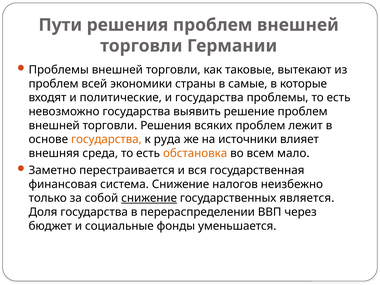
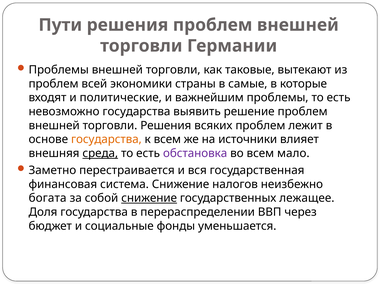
и государства: государства -> важнейшим (209, 98)
к руда: руда -> всем (167, 139)
среда underline: none -> present (100, 153)
обстановка colour: orange -> purple (195, 153)
только: только -> богата (48, 198)
является: является -> лежащее (307, 198)
